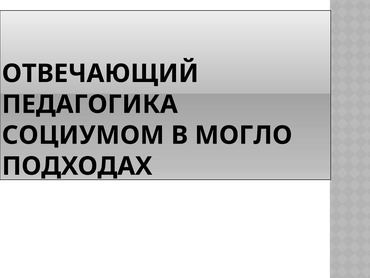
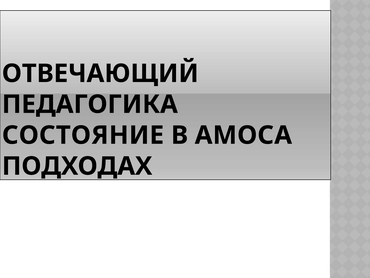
СОЦИУМОМ: СОЦИУМОМ -> СОСТОЯНИЕ (83, 135)
МОГЛО: МОГЛО -> АМОСА (243, 135)
